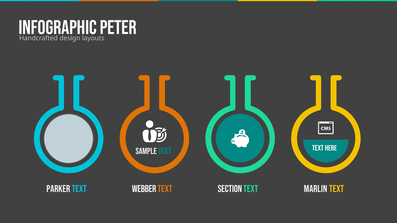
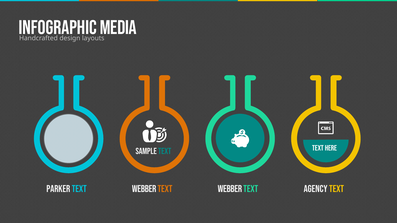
PETER: PETER -> MEDIA (118, 28)
SECTION: SECTION -> WEBBER (230, 189)
MARLIN: MARLIN -> AGENCY (316, 189)
